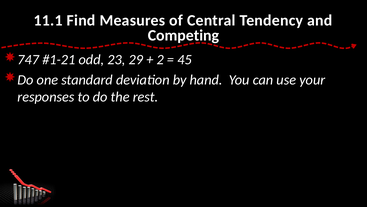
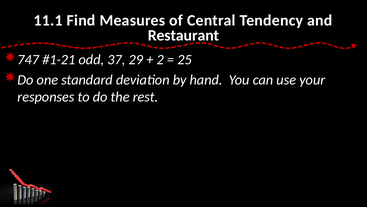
Competing: Competing -> Restaurant (183, 35)
23: 23 -> 37 (116, 60)
45: 45 -> 25 (185, 60)
